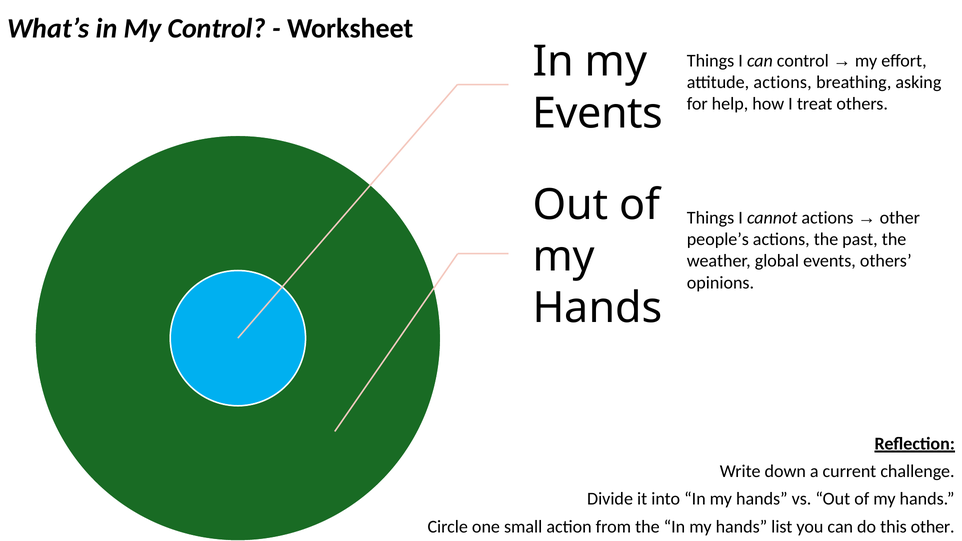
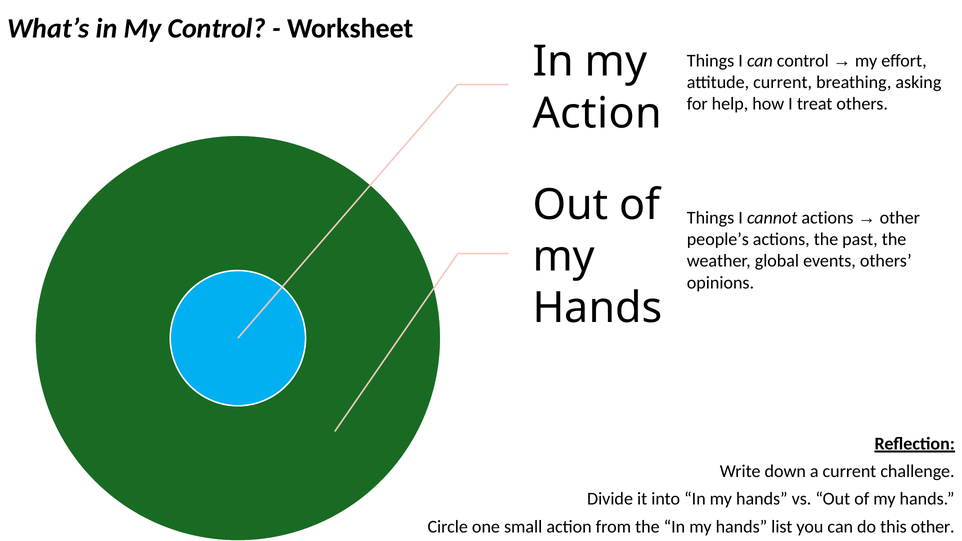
attitude actions: actions -> current (783, 82)
Events: Events -> Action (597, 113)
